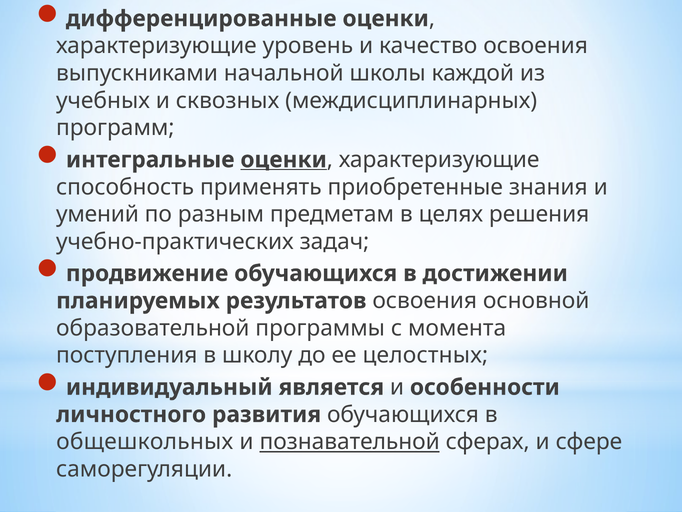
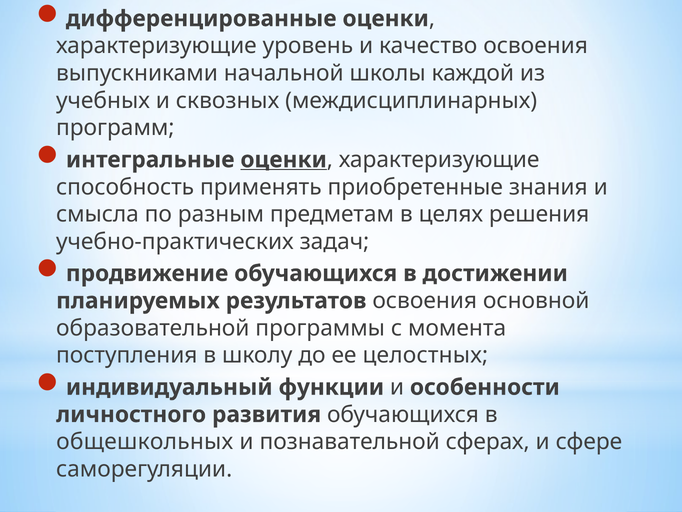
умений: умений -> смысла (97, 214)
является: является -> функции (331, 387)
познавательной underline: present -> none (350, 441)
